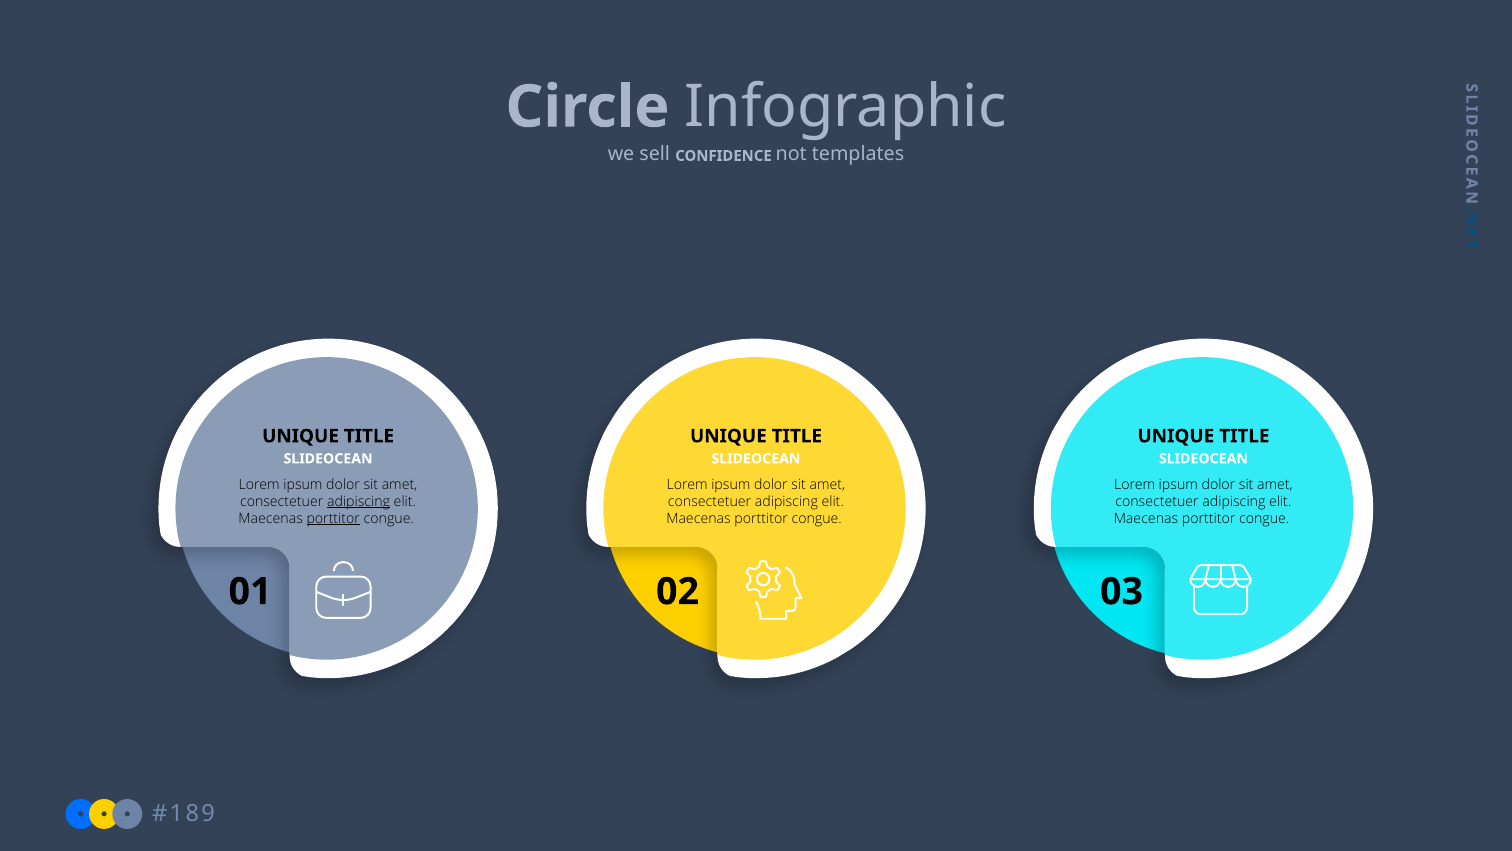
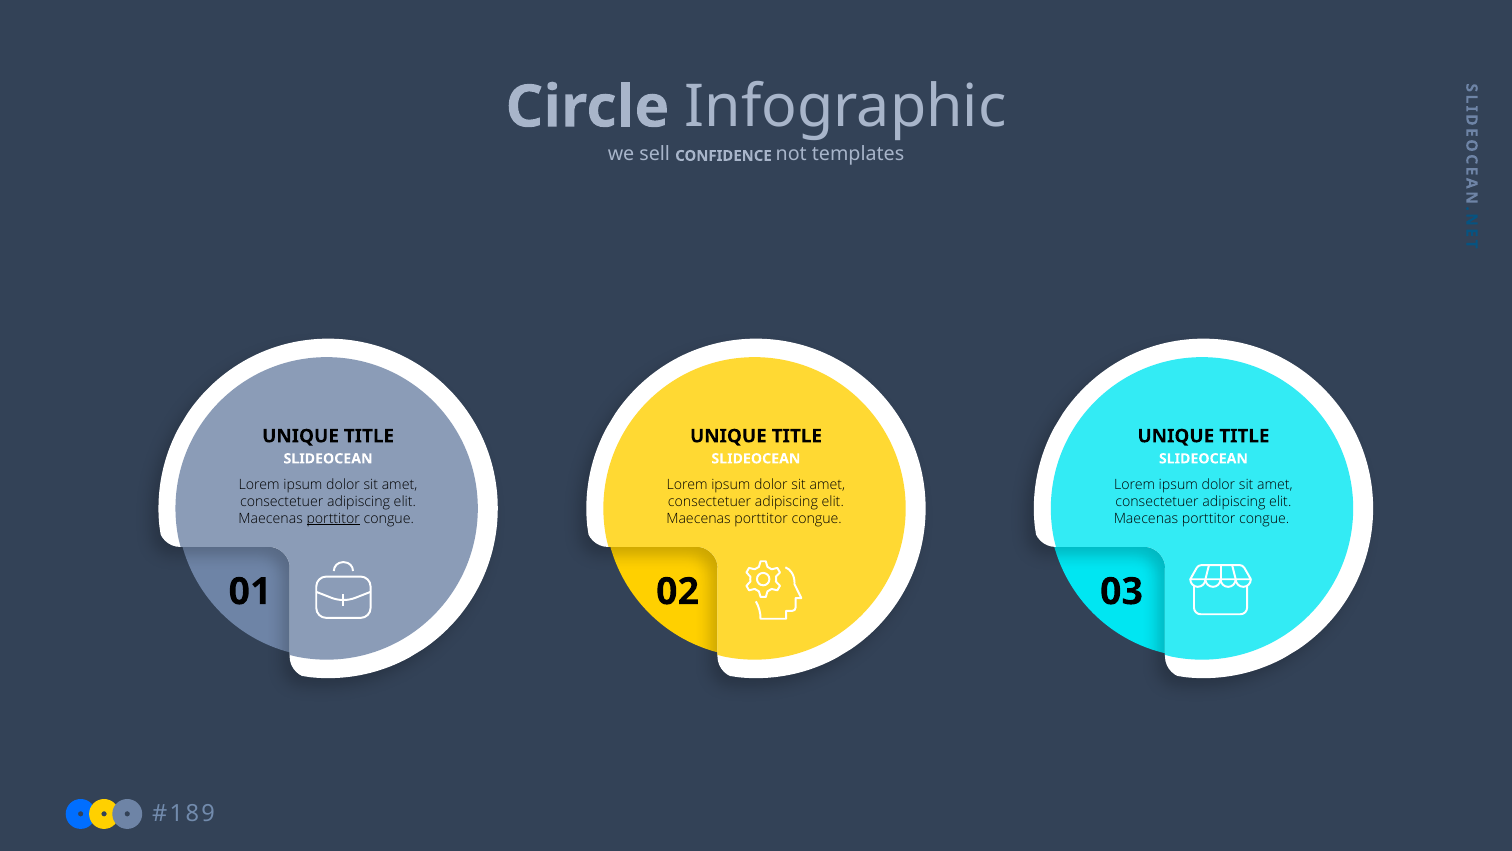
adipiscing underline: present -> none (359, 501)
